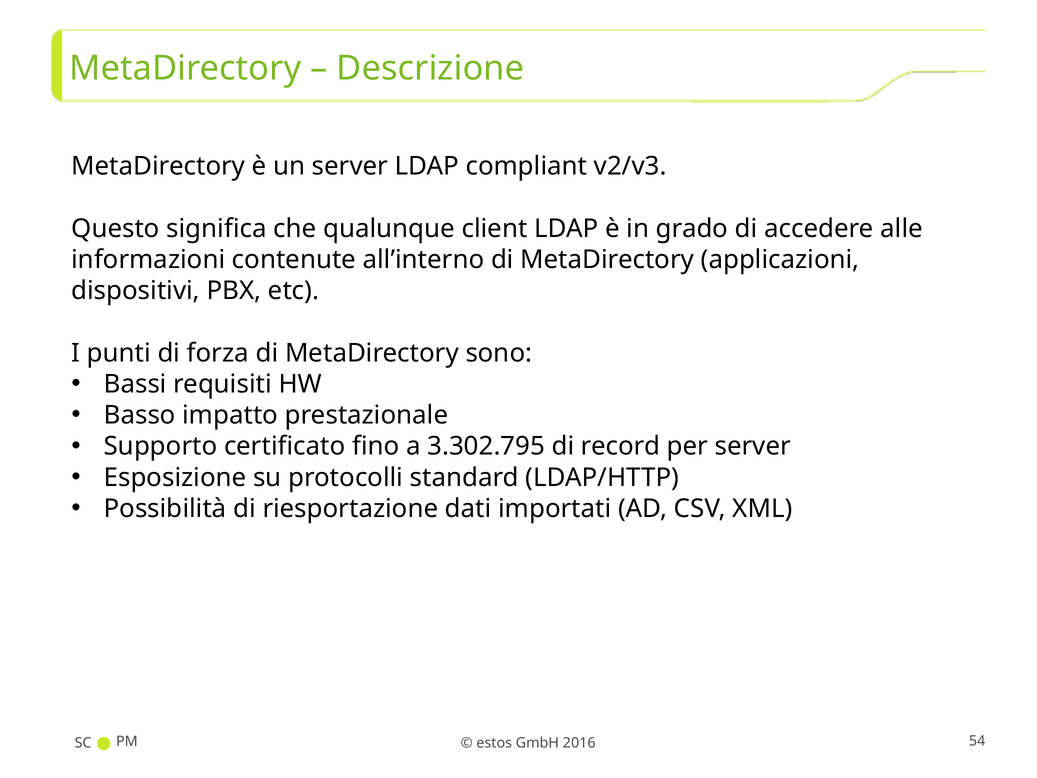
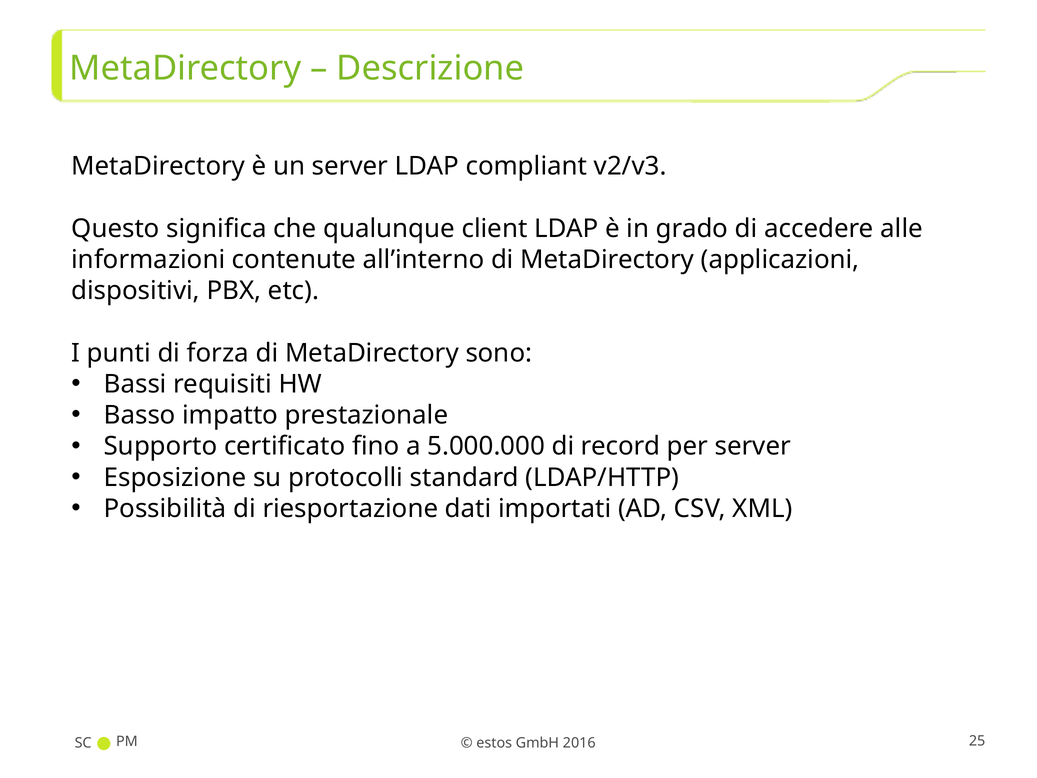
3.302.795: 3.302.795 -> 5.000.000 (486, 446)
54: 54 -> 25 (977, 741)
